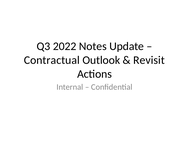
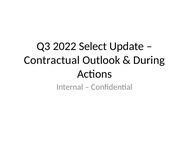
Notes: Notes -> Select (93, 46)
Revisit: Revisit -> During (149, 60)
